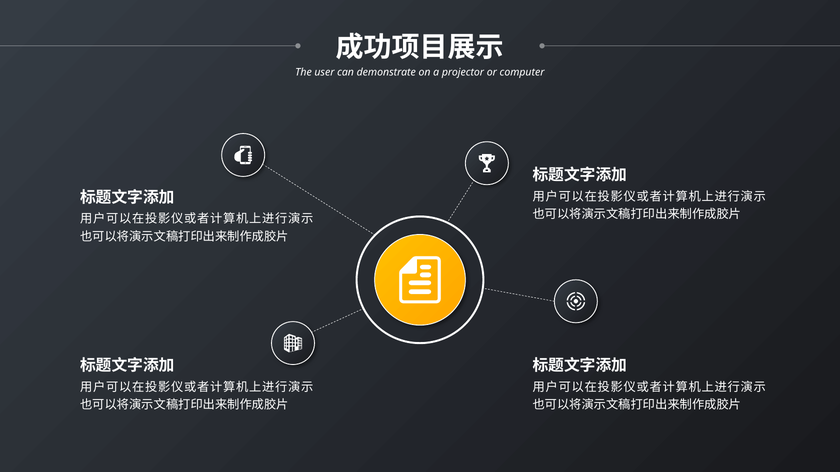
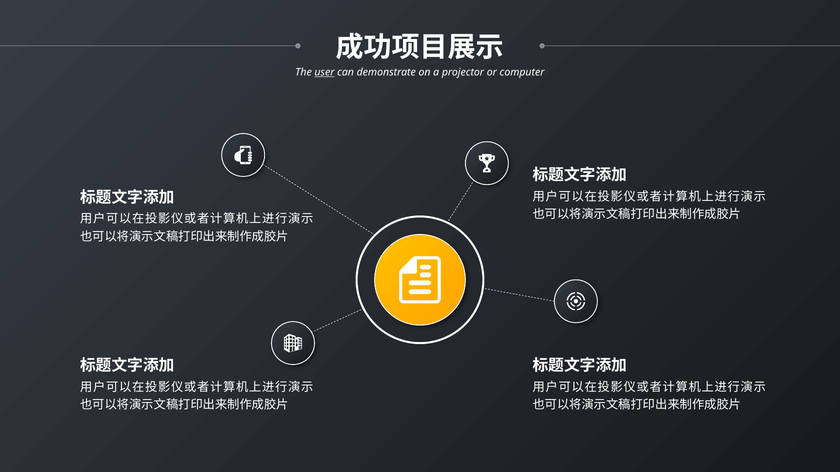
user underline: none -> present (324, 72)
